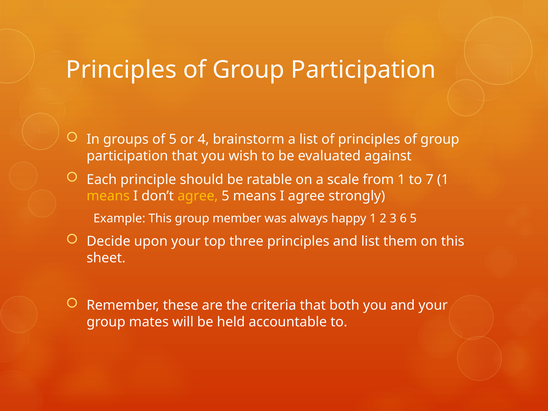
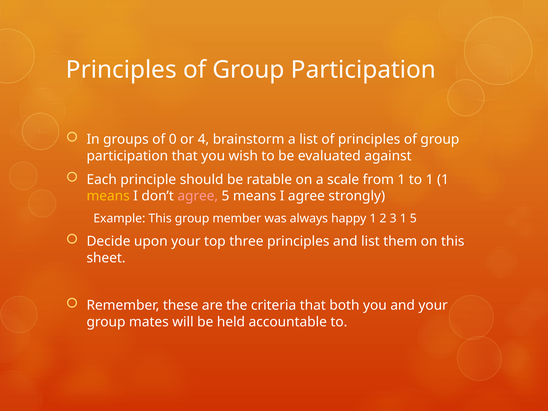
of 5: 5 -> 0 (173, 139)
to 7: 7 -> 1 (430, 180)
agree colour: yellow -> pink (198, 196)
3 6: 6 -> 1 (403, 219)
